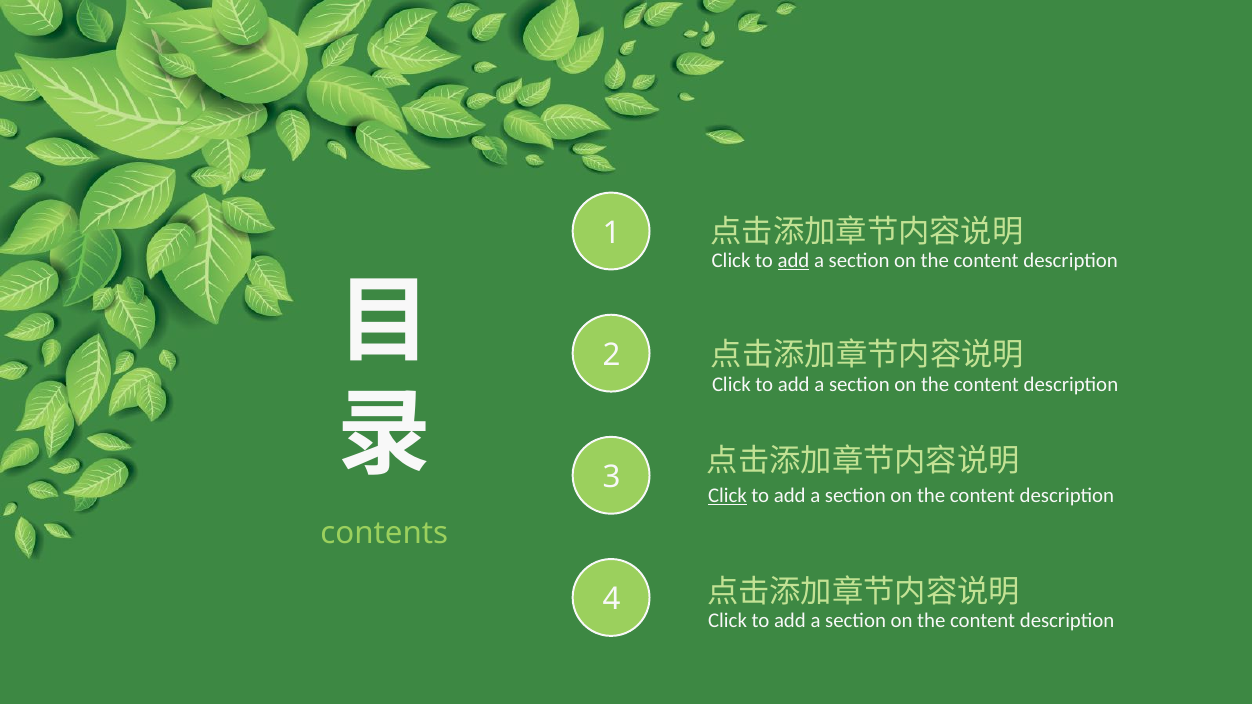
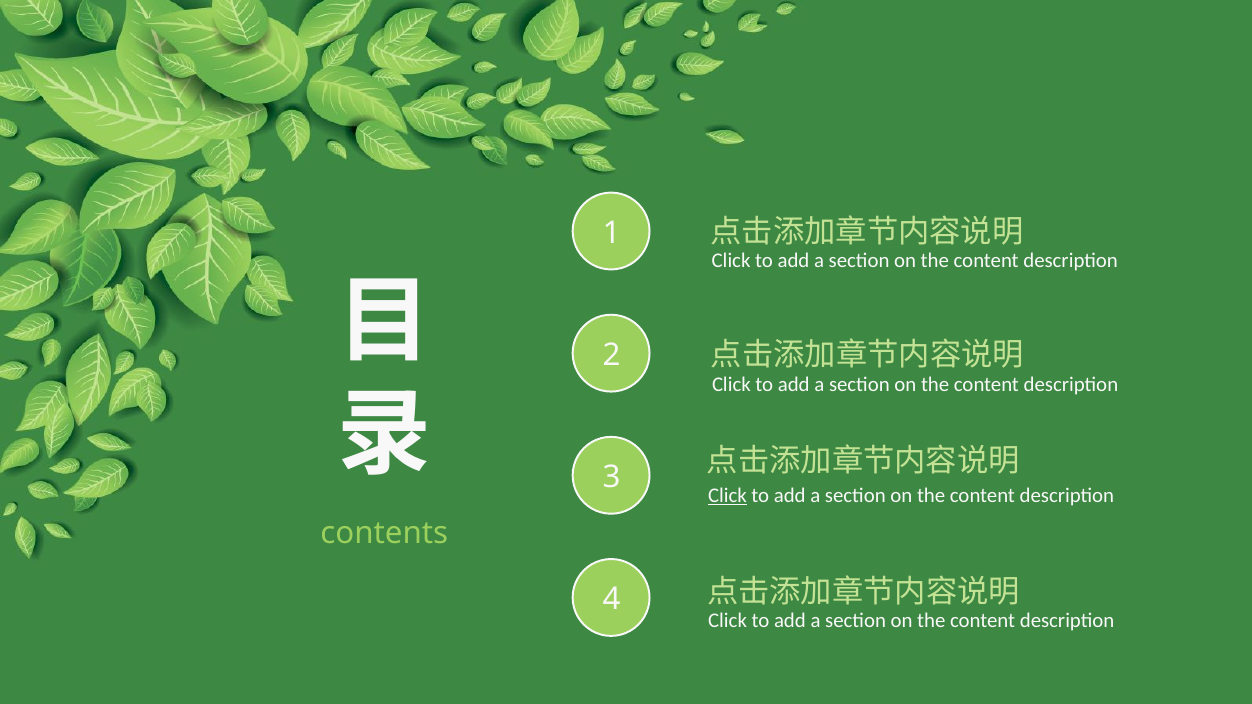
add underline: present -> none (794, 261)
